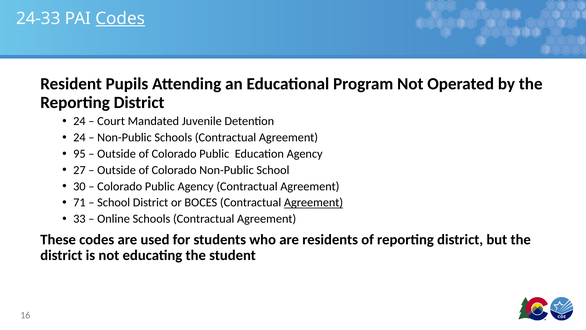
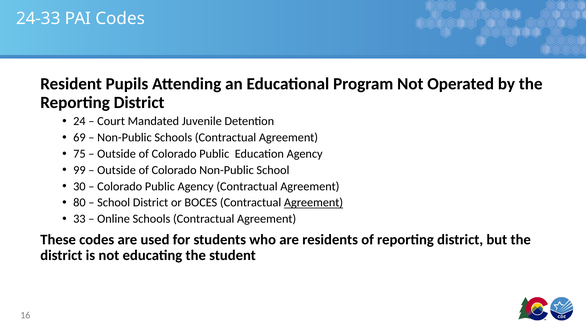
Codes underline: present -> none (120, 18)
24: 24 -> 69 (79, 137)
95: 95 -> 75 (79, 154)
27: 27 -> 99 (79, 170)
71: 71 -> 80 (79, 202)
